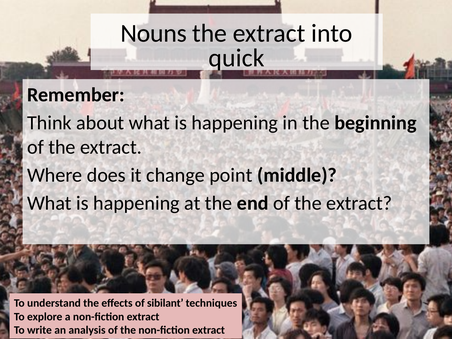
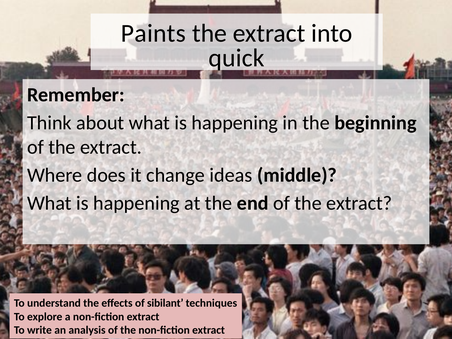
Nouns: Nouns -> Paints (153, 33)
point: point -> ideas (231, 175)
